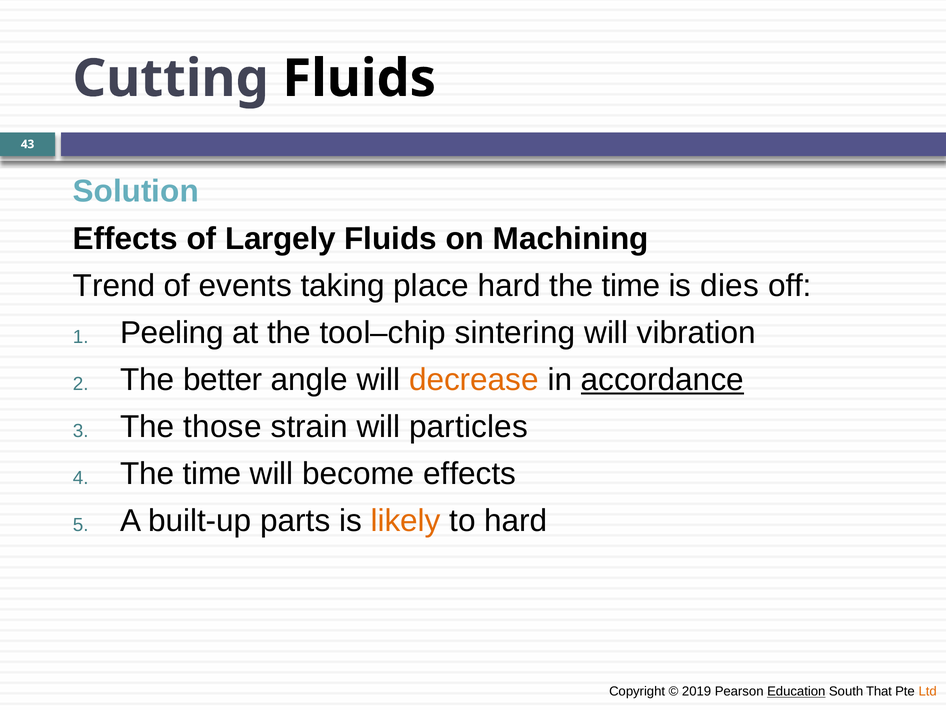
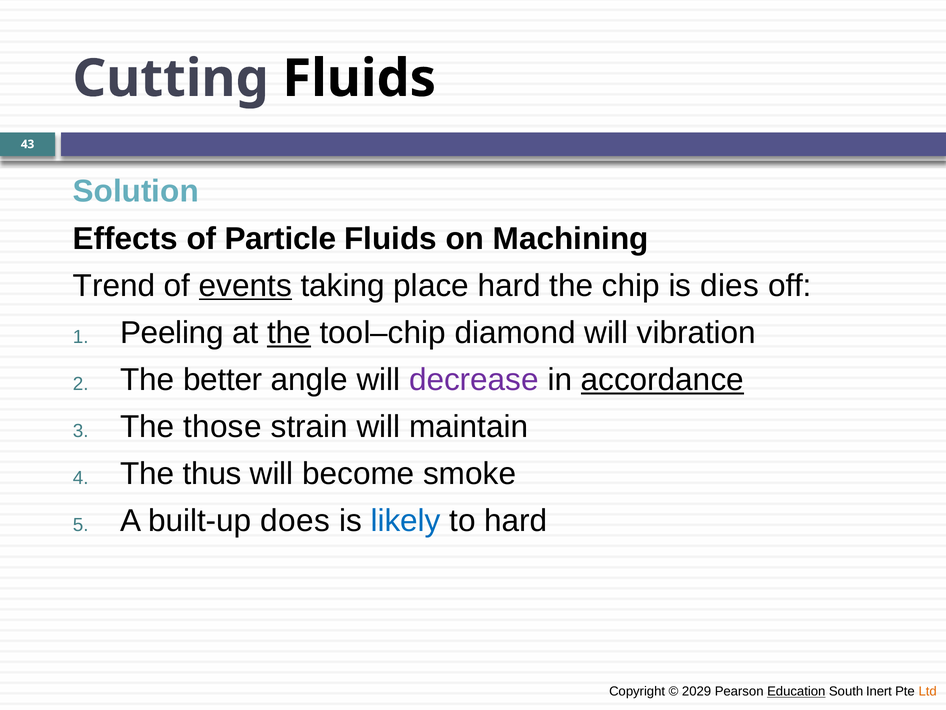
Largely: Largely -> Particle (280, 238)
events underline: none -> present (245, 285)
time: time -> chip (631, 285)
the underline: none -> present (289, 333)
sintering: sintering -> diamond (515, 333)
decrease colour: orange -> purple (474, 380)
particles: particles -> maintain (469, 427)
time: time -> thus (212, 474)
become effects: effects -> smoke (470, 474)
parts: parts -> does (295, 521)
likely colour: orange -> blue (406, 521)
2019: 2019 -> 2029 (697, 691)
That: That -> Inert (879, 691)
